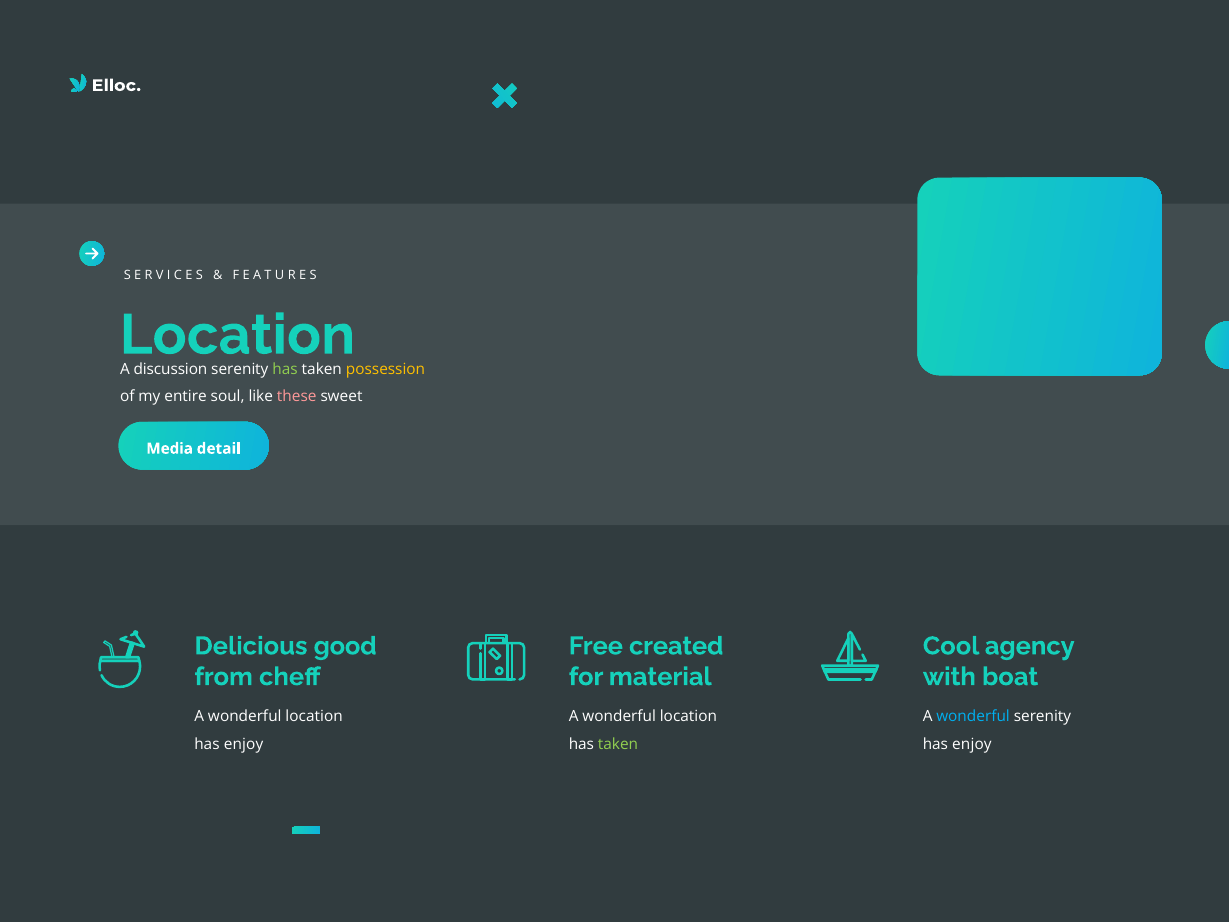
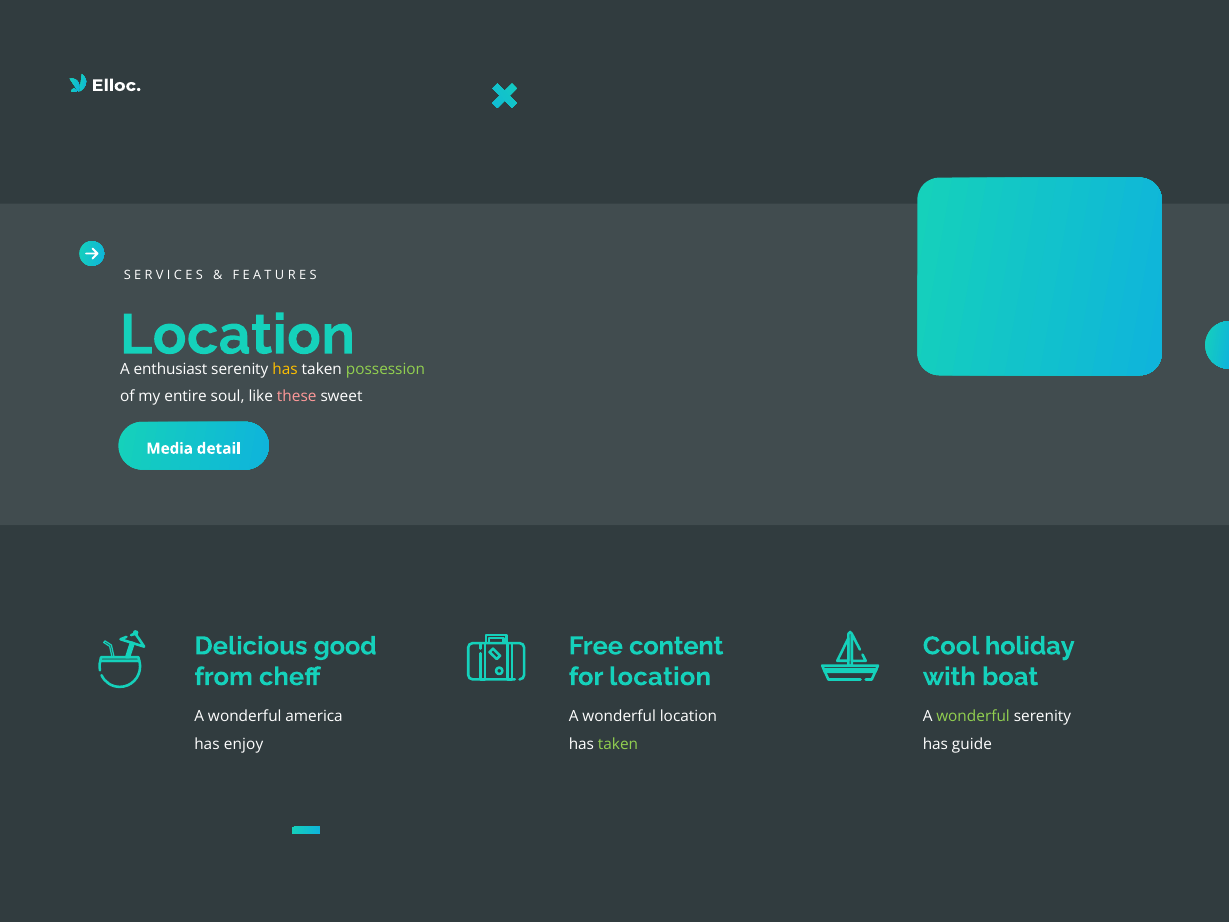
discussion: discussion -> enthusiast (171, 369)
has colour: light green -> yellow (285, 369)
possession colour: yellow -> light green (386, 369)
created: created -> content (676, 646)
agency: agency -> holiday (1030, 646)
for material: material -> location (660, 677)
location: location -> america (314, 716)
wonderful colour: light blue -> light green (973, 716)
enjoy: enjoy -> guide (972, 744)
